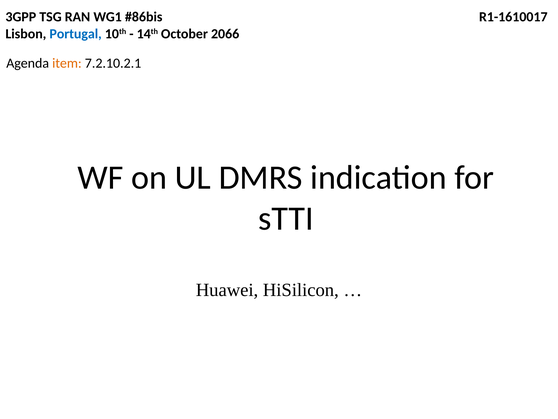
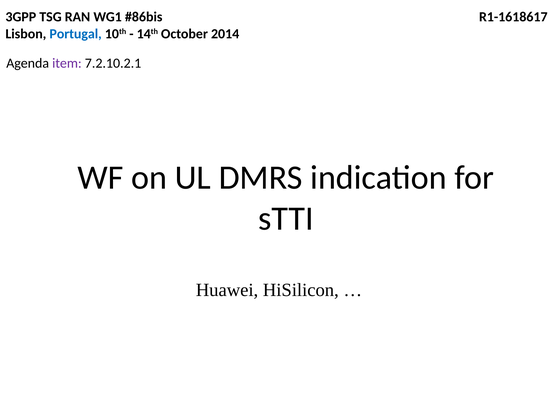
R1-1610017: R1-1610017 -> R1-1618617 (513, 17)
2066: 2066 -> 2014 (225, 34)
item colour: orange -> purple (67, 63)
